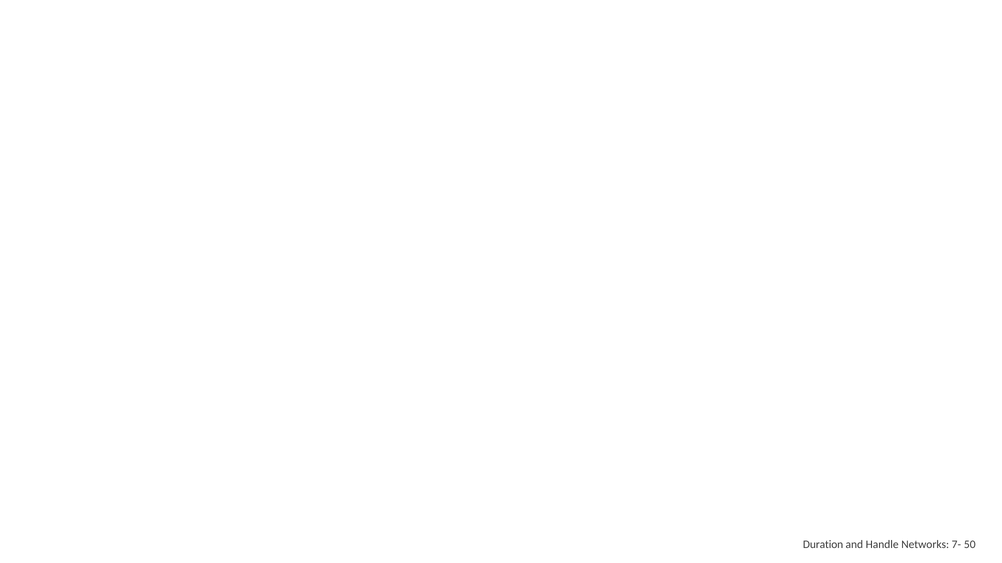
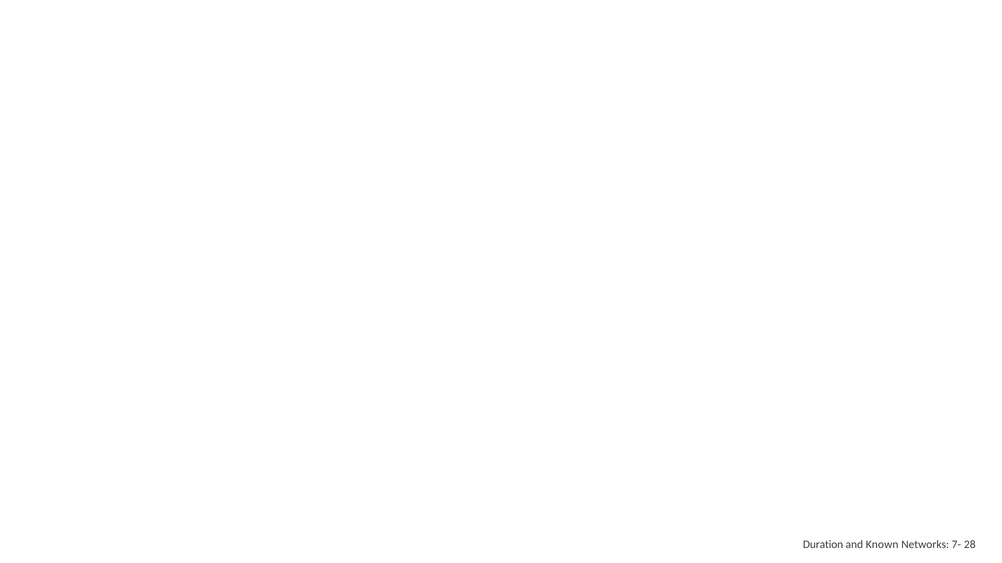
Handle: Handle -> Known (882, 545)
50: 50 -> 28 (970, 545)
